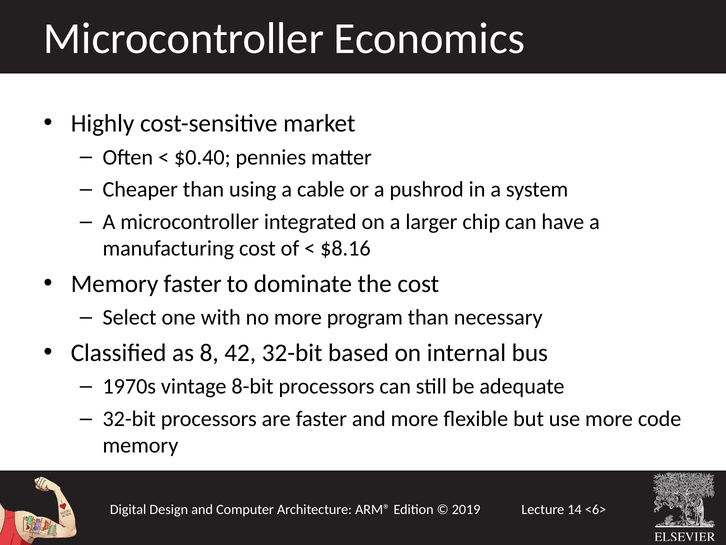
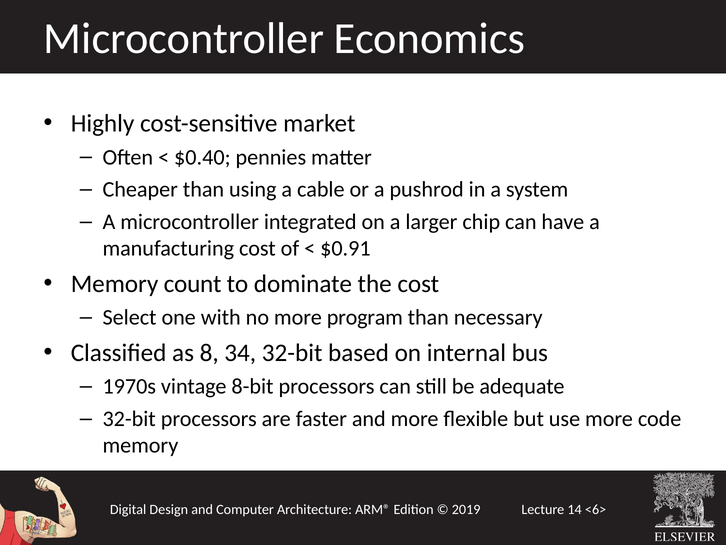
$8.16: $8.16 -> $0.91 (345, 248)
Memory faster: faster -> count (193, 283)
42: 42 -> 34 (240, 352)
